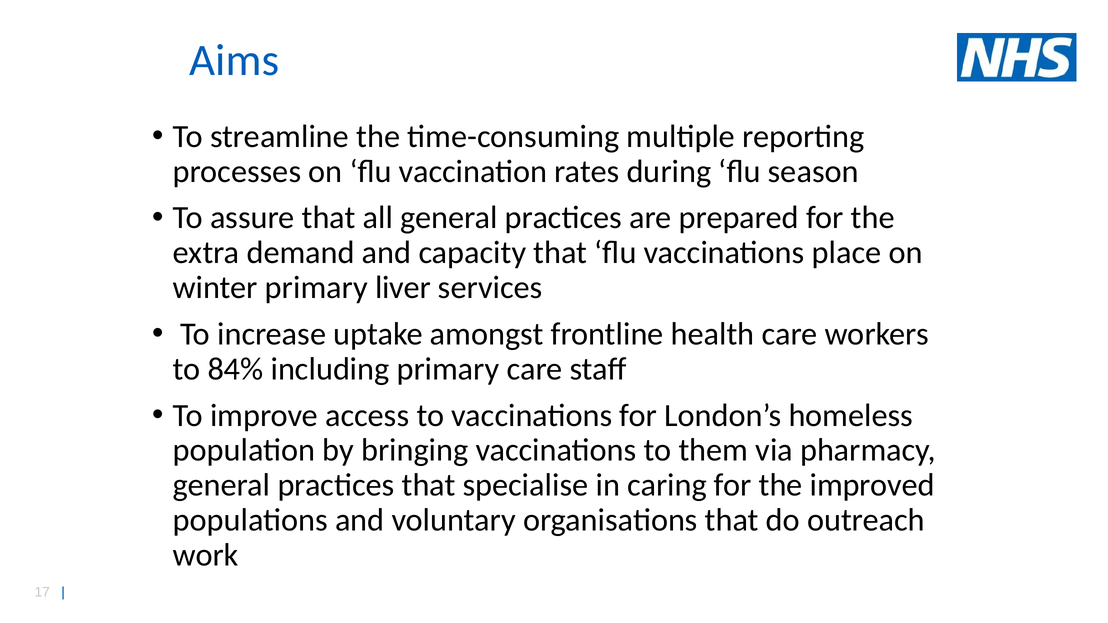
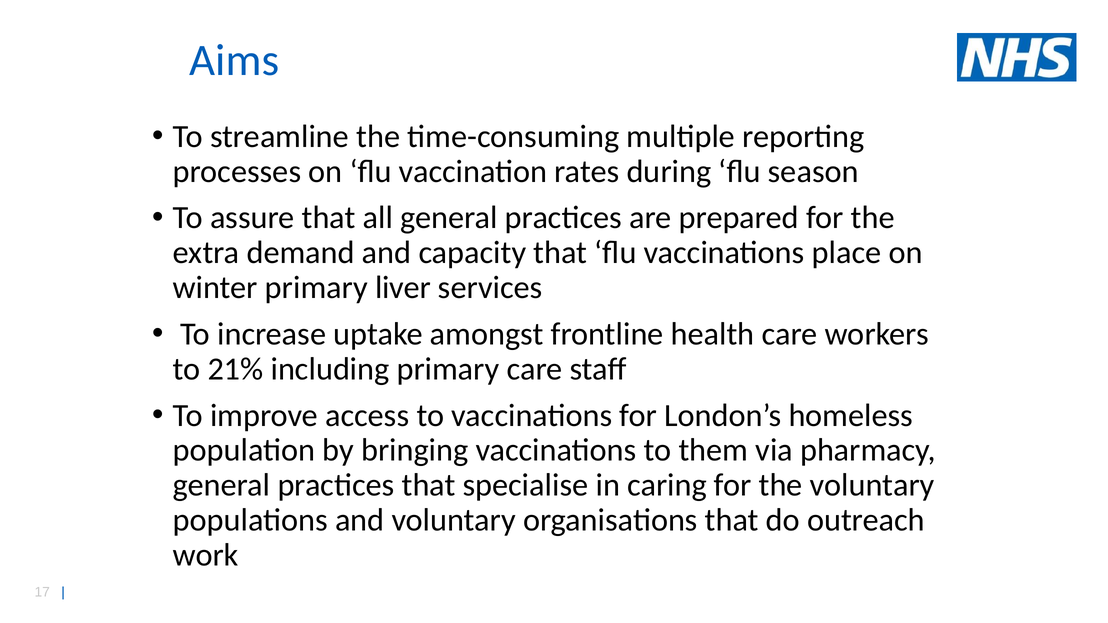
84%: 84% -> 21% (236, 369)
the improved: improved -> voluntary (872, 485)
